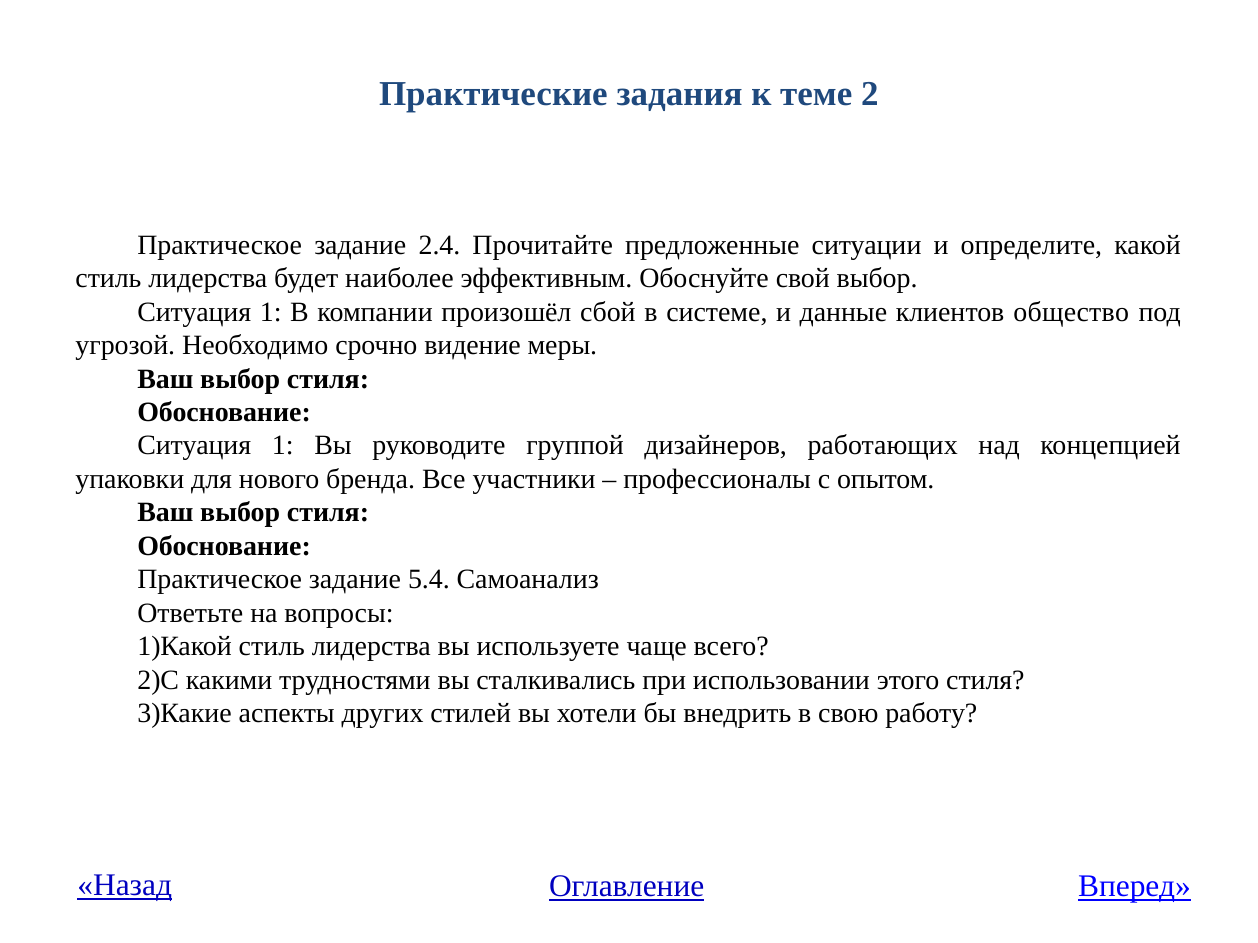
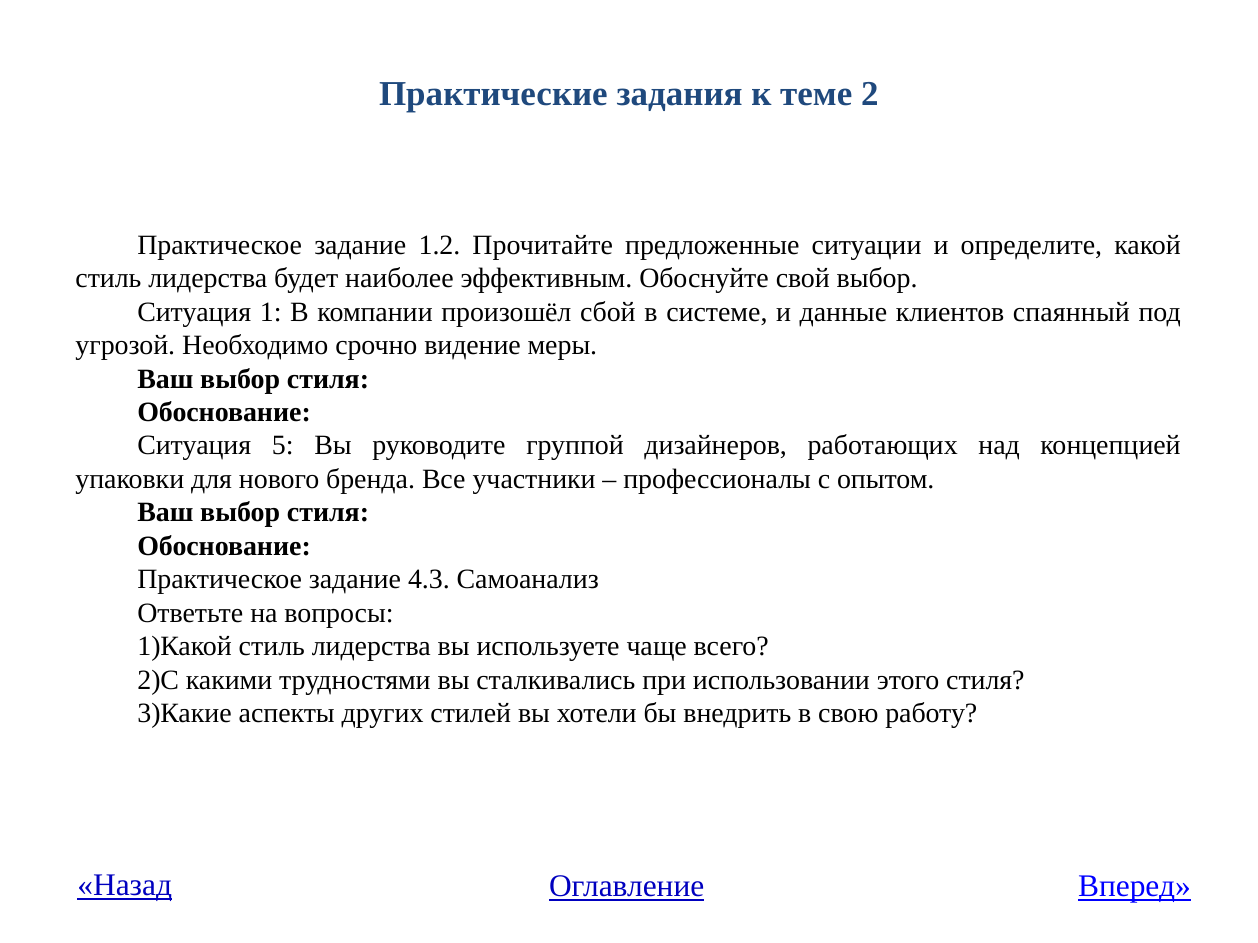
2.4: 2.4 -> 1.2 (439, 245)
общество: общество -> спаянный (1071, 312)
1: 1 -> 5 (283, 446)
5.4: 5.4 -> 4.3 (429, 580)
